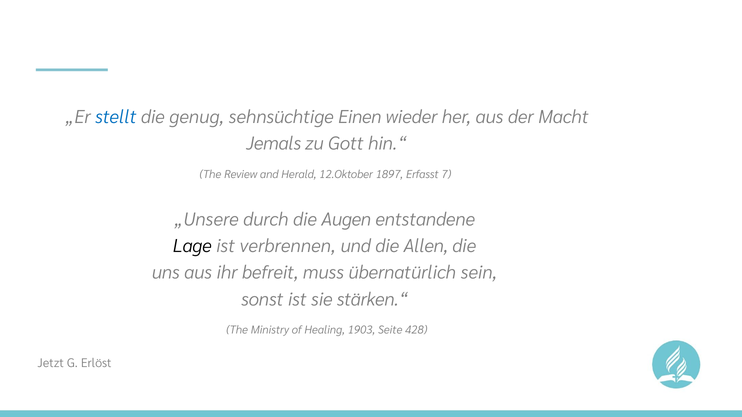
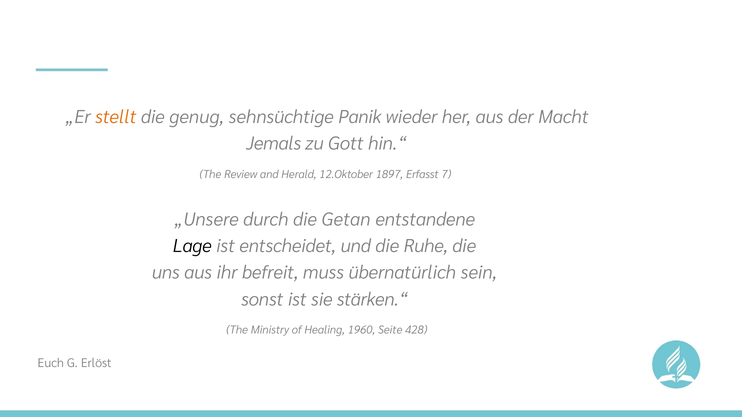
stellt colour: blue -> orange (116, 117)
Einen: Einen -> Panik (360, 117)
Augen: Augen -> Getan (346, 220)
verbrennen: verbrennen -> entscheidet (288, 246)
Allen: Allen -> Ruhe (426, 246)
1903: 1903 -> 1960 (362, 330)
Jetzt: Jetzt -> Euch (51, 364)
